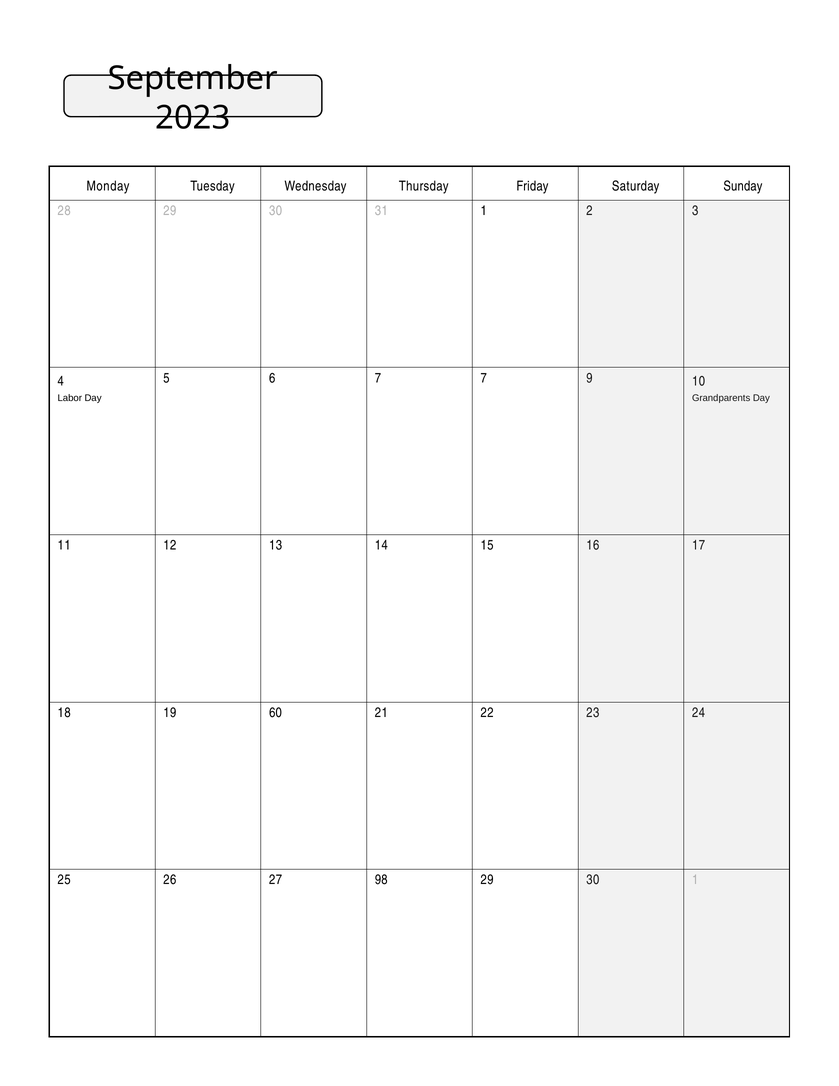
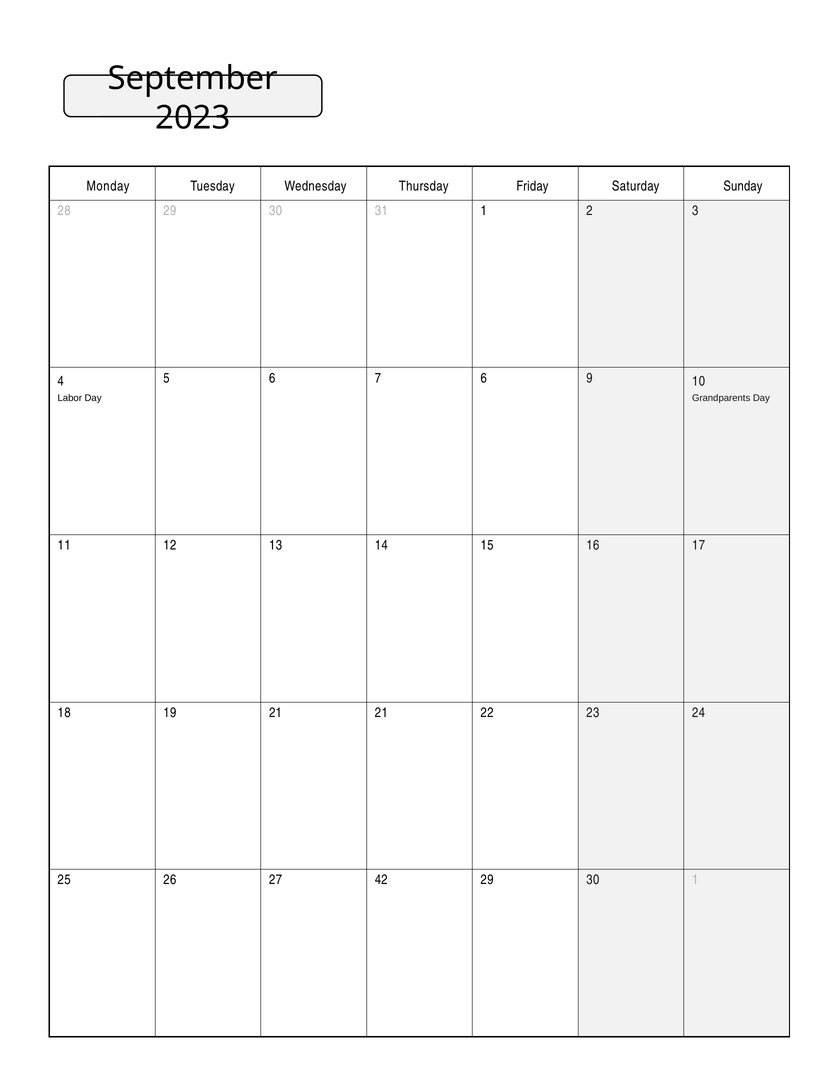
7 7: 7 -> 6 (484, 378)
19 60: 60 -> 21 (276, 712)
98: 98 -> 42 (381, 880)
